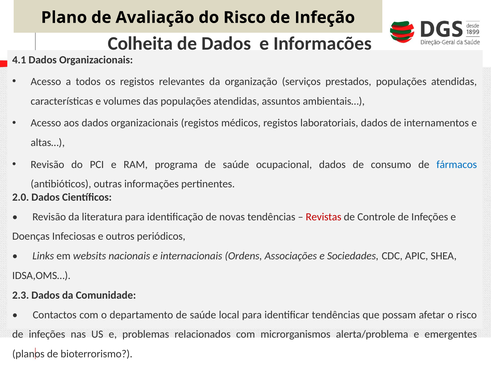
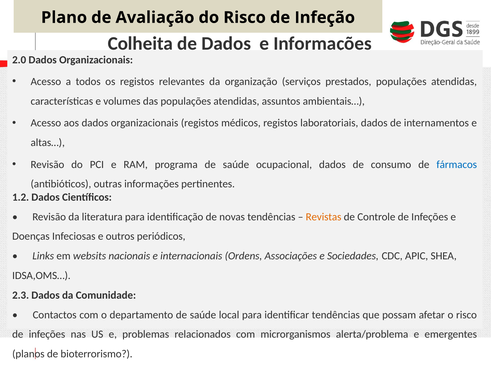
4.1: 4.1 -> 2.0 (19, 60)
2.0: 2.0 -> 1.2 (21, 197)
Revistas colour: red -> orange (324, 217)
